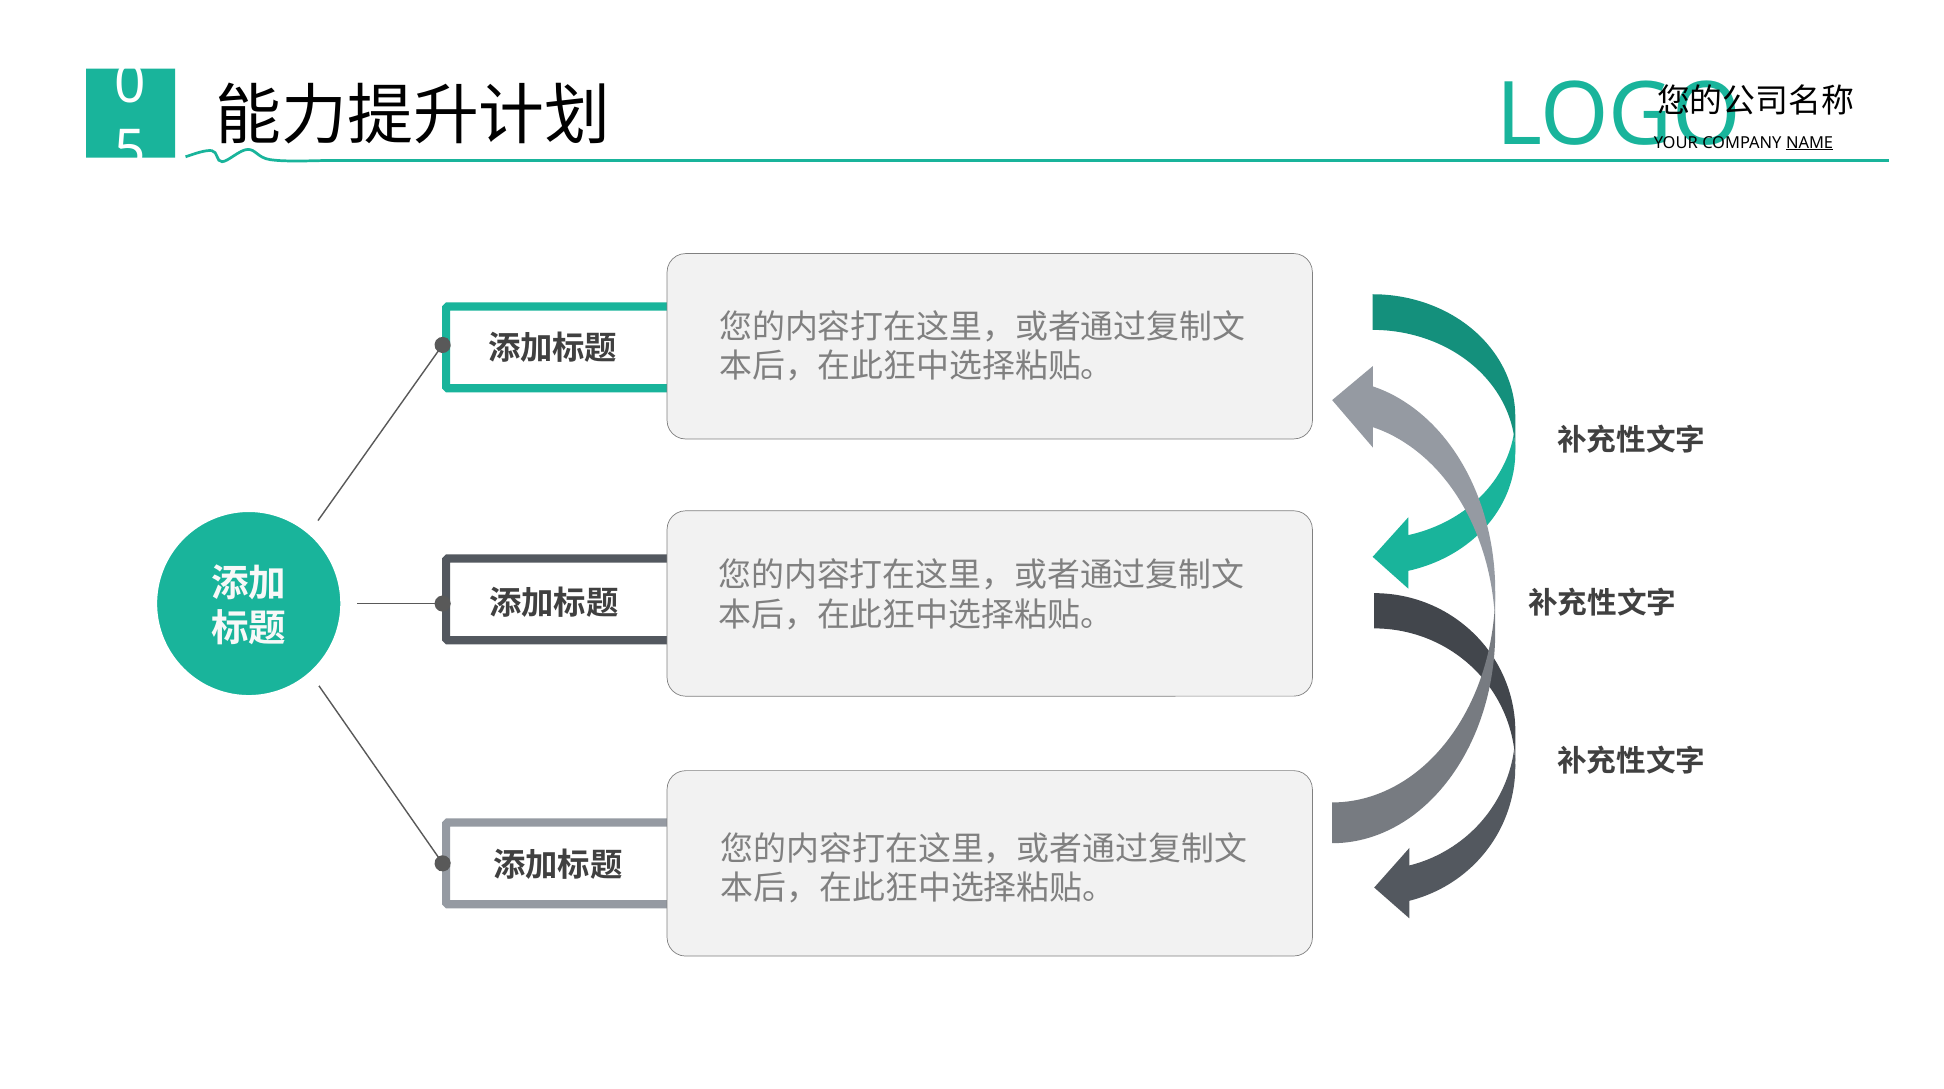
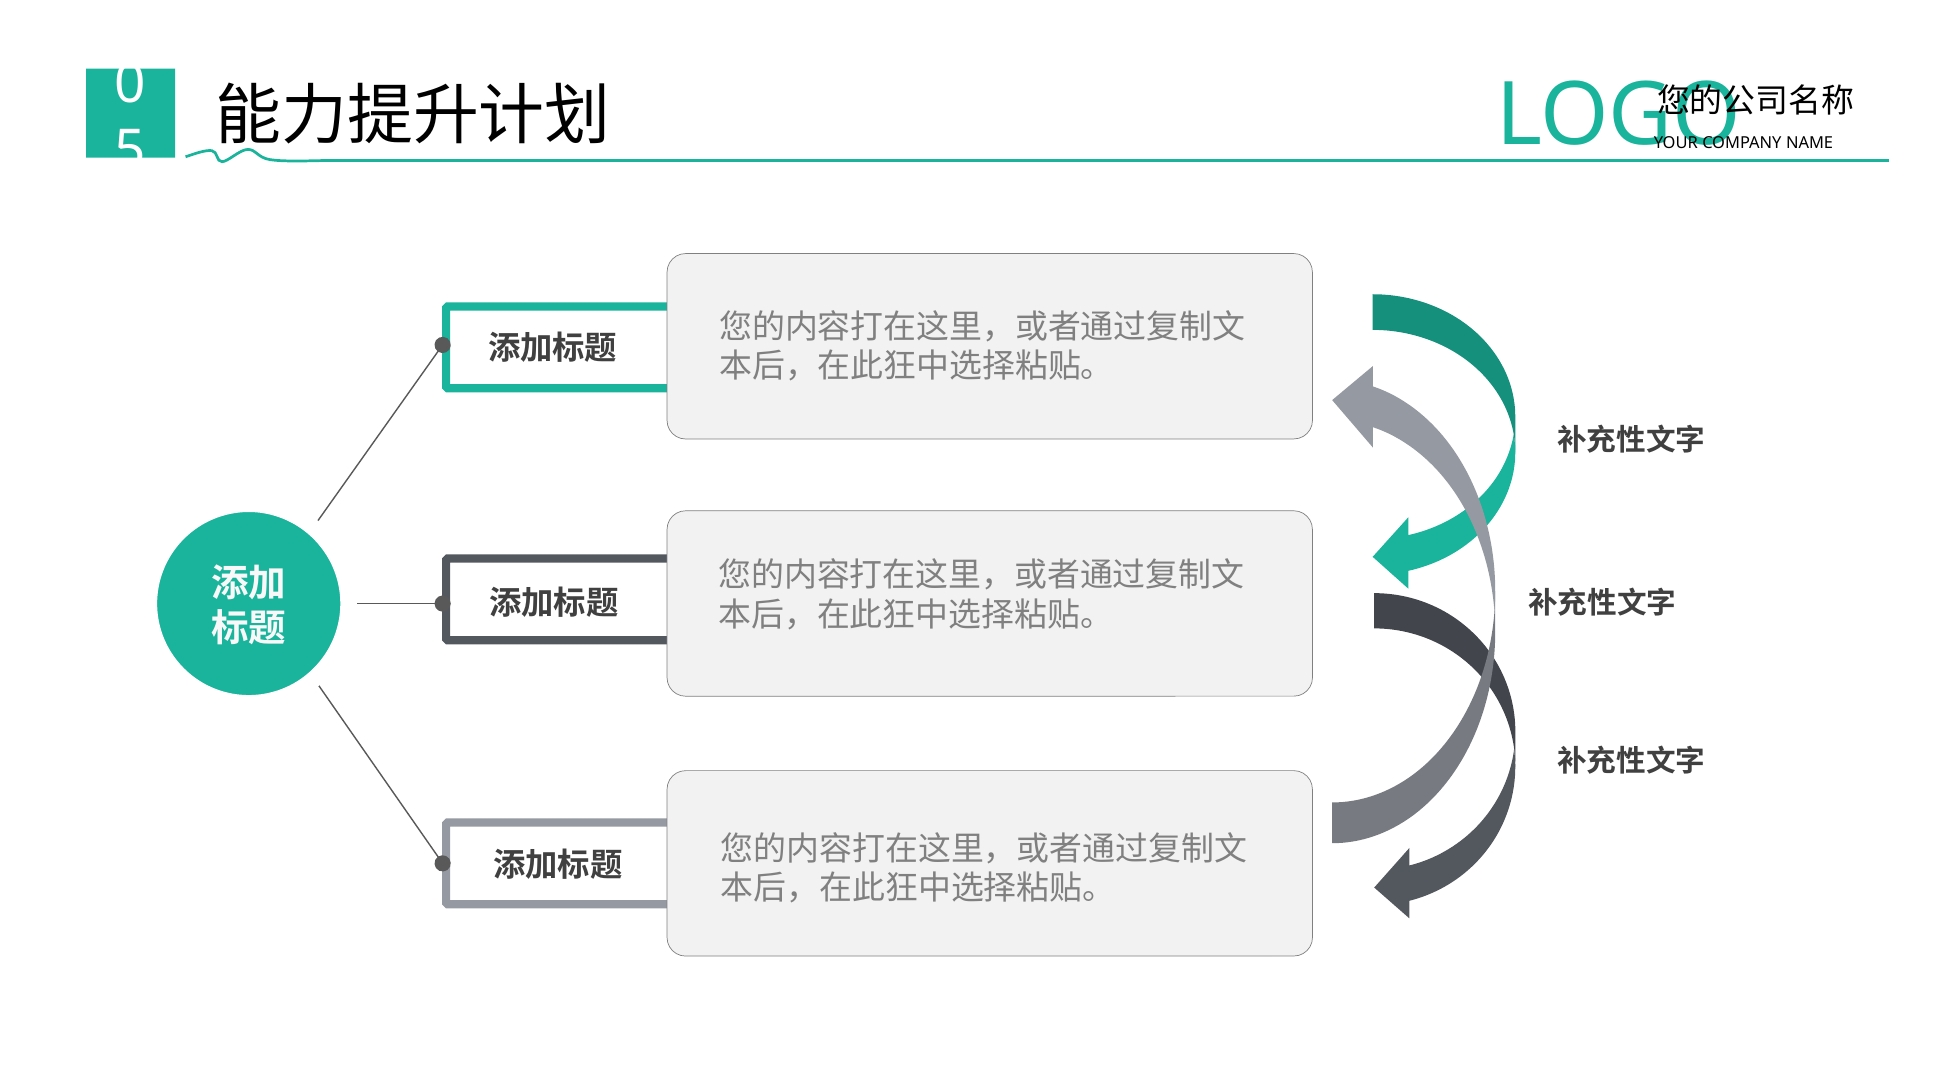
NAME underline: present -> none (1810, 143)
